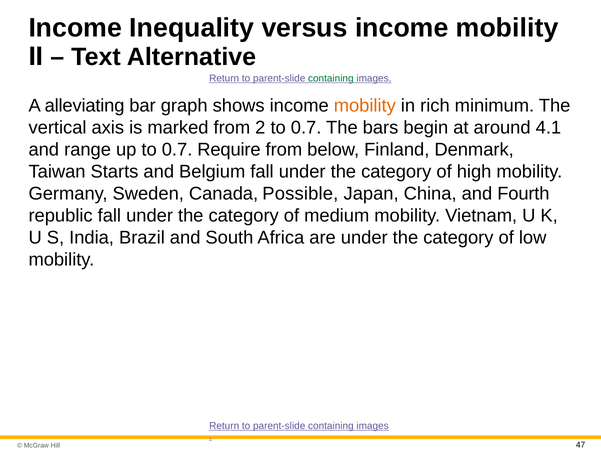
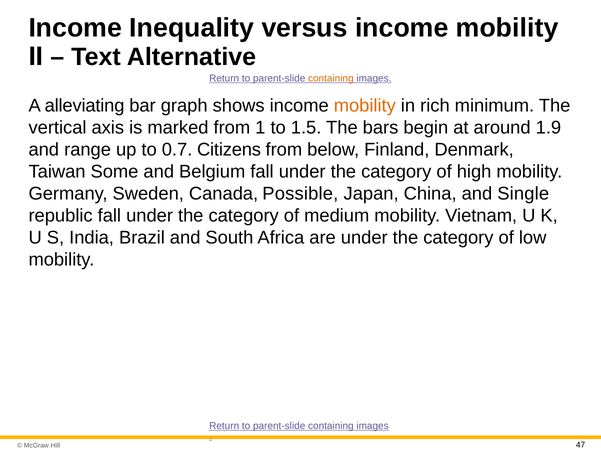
containing colour: green -> orange (331, 78)
2: 2 -> 1 (260, 127)
0.7: 0.7 -> 1.5 (306, 127)
4.1: 4.1 -> 1.9 (548, 127)
Require: Require -> Citizens (229, 149)
Starts: Starts -> Some (115, 171)
Fourth: Fourth -> Single (523, 193)
